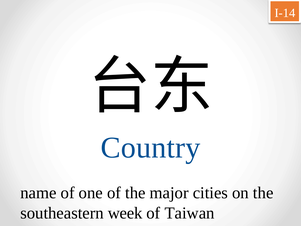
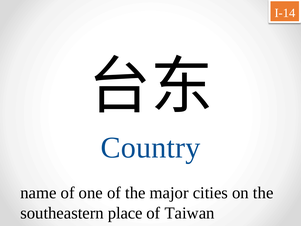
week: week -> place (125, 213)
